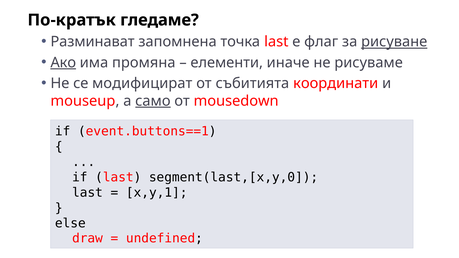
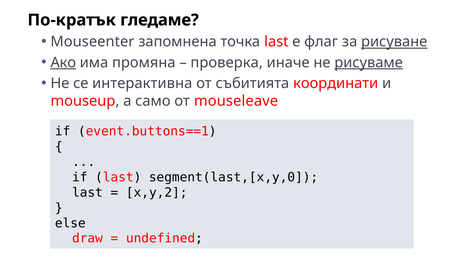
Разминават: Разминават -> Mouseenter (92, 42)
елементи: елементи -> проверка (227, 63)
рисуваме underline: none -> present (369, 63)
модифицират: модифицират -> интерактивна (142, 83)
само underline: present -> none (153, 101)
mousedown: mousedown -> mouseleave (236, 101)
x,y,1: x,y,1 -> x,y,2 (157, 193)
